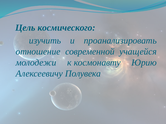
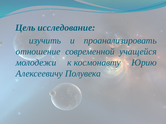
космического: космического -> исследование (66, 28)
